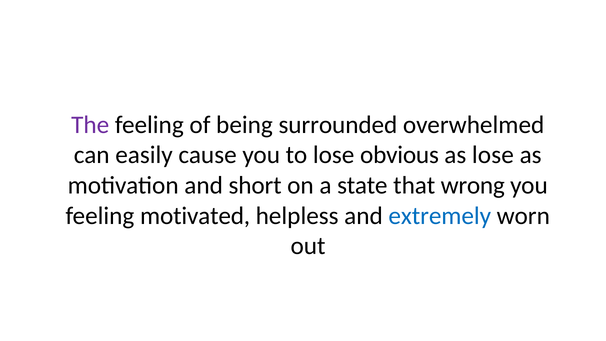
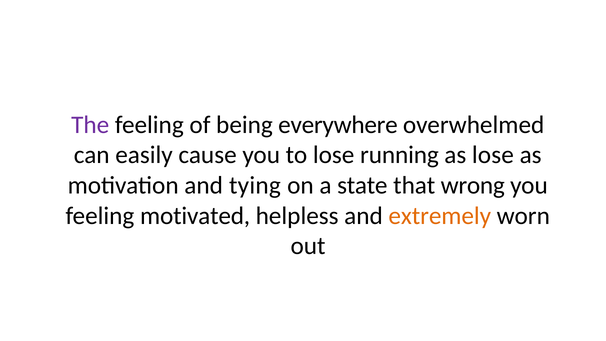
surrounded: surrounded -> everywhere (338, 125)
obvious: obvious -> running (399, 155)
short: short -> tying (255, 185)
extremely colour: blue -> orange (440, 216)
